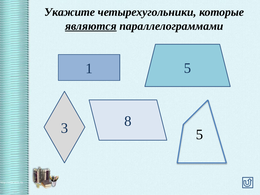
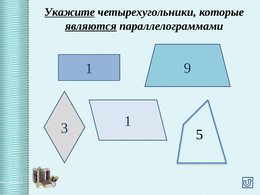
Укажите underline: none -> present (70, 12)
1 5: 5 -> 9 (188, 68)
3 8: 8 -> 1 (128, 121)
